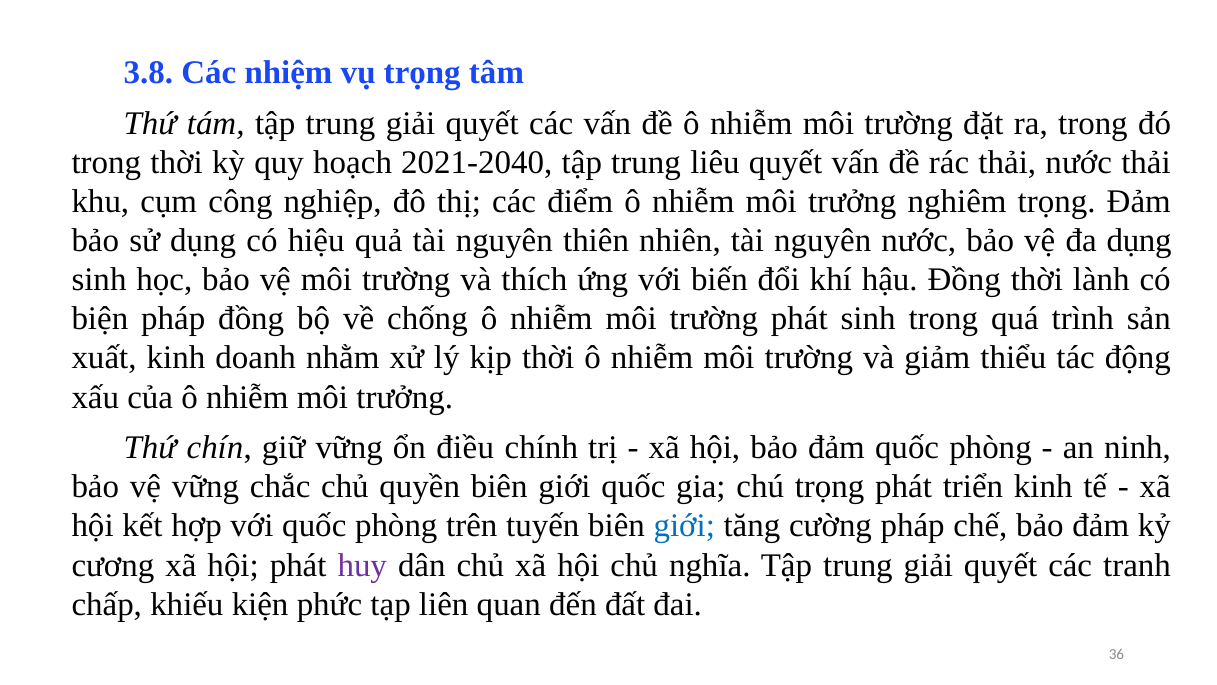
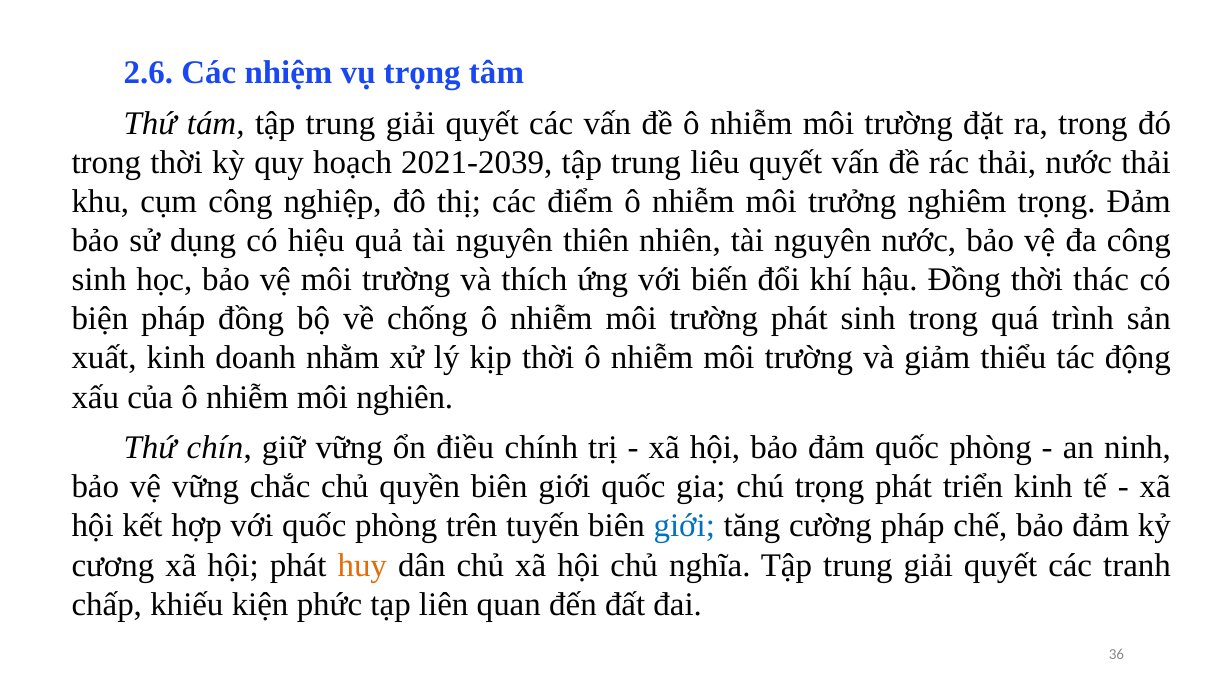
3.8: 3.8 -> 2.6 (148, 73)
2021-2040: 2021-2040 -> 2021-2039 (477, 162)
đa dụng: dụng -> công (1139, 240)
lành: lành -> thác (1101, 280)
trưởng: trưởng -> nghiên (405, 397)
huy colour: purple -> orange (362, 565)
